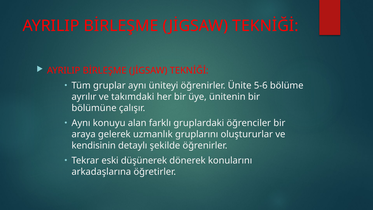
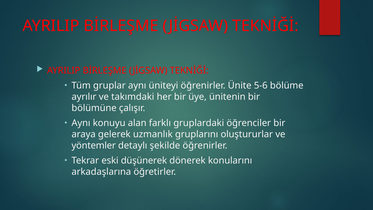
kendisinin: kendisinin -> yöntemler (94, 145)
